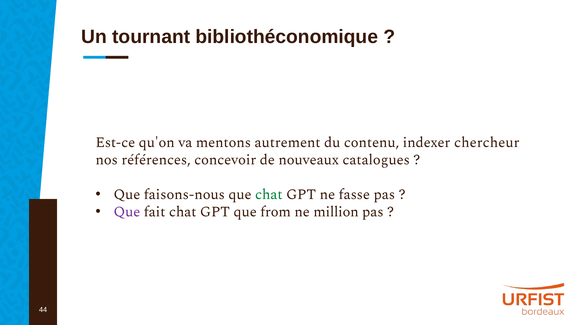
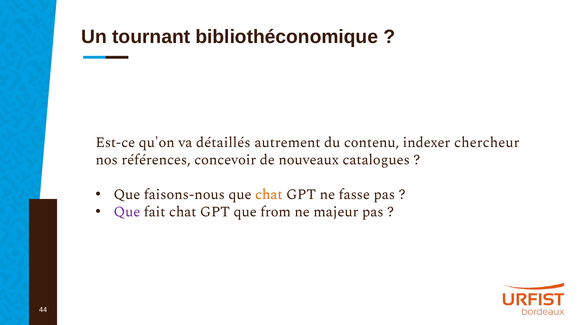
mentons: mentons -> détaillés (223, 142)
chat colour: green -> orange (269, 194)
million: million -> majeur (336, 211)
